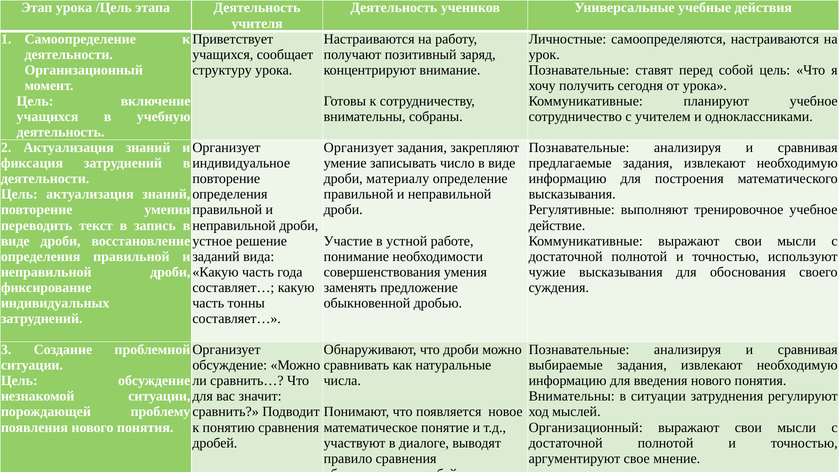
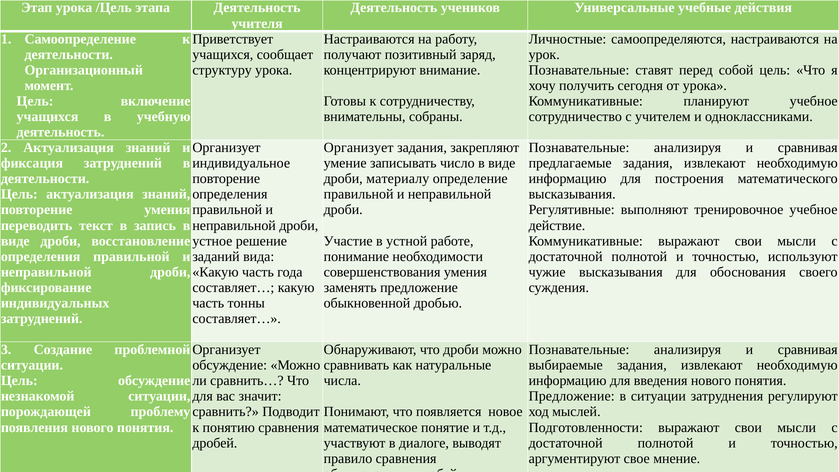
Внимательны: Внимательны -> Предложение (572, 396)
Организационный: Организационный -> Подготовленности (586, 427)
